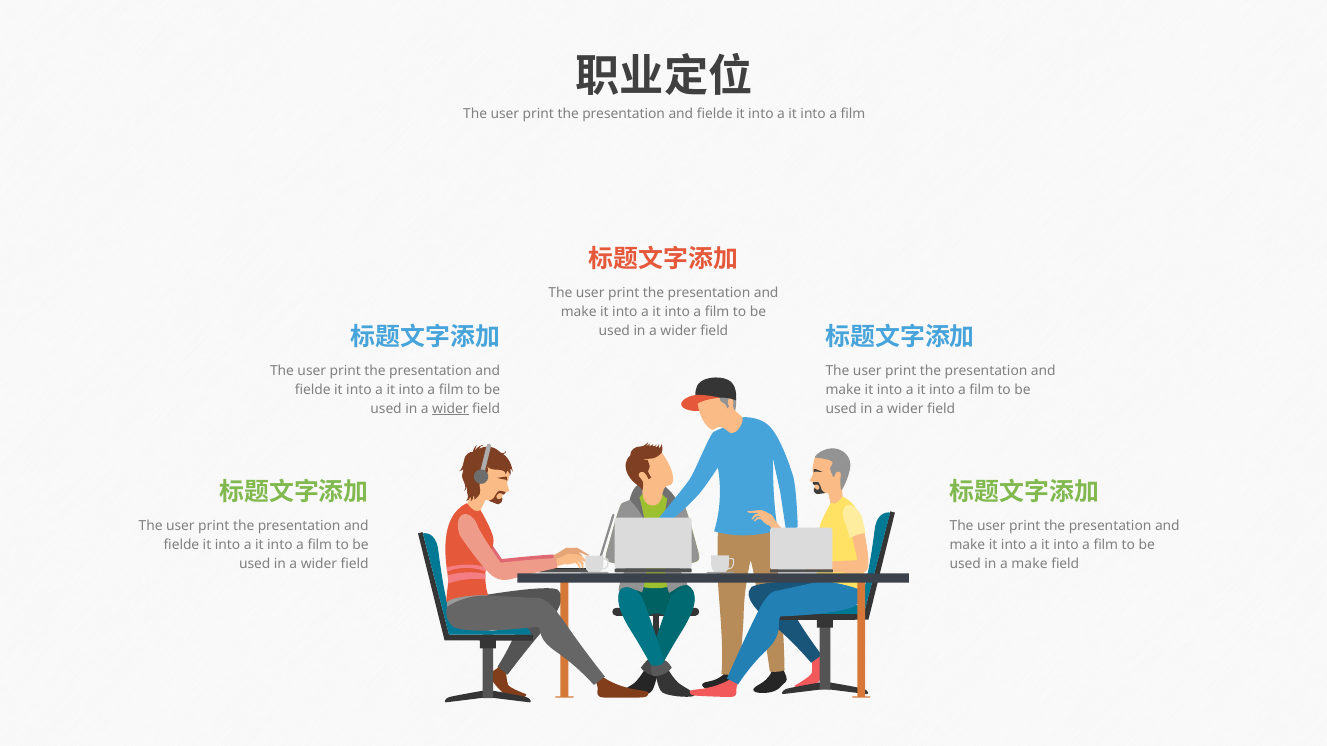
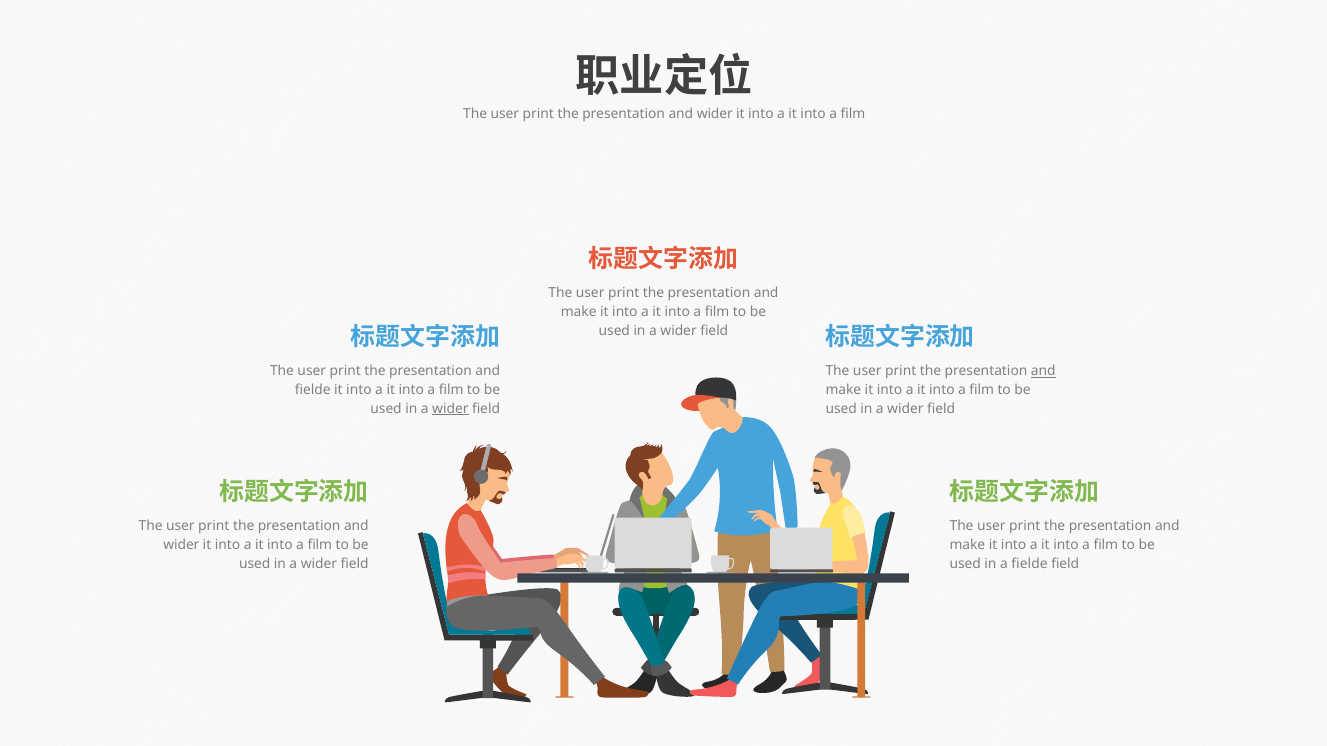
fielde: fielde -> wider (715, 114)
and underline: none -> present (1043, 371)
fielde: fielde -> wider (181, 545)
a make: make -> fielde (1029, 564)
